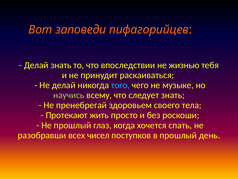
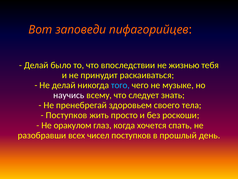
Делай знать: знать -> было (61, 65)
научись colour: light green -> white (69, 95)
Протекают: Протекают -> Поступков (67, 115)
Не прошлый: прошлый -> оракулом (73, 125)
